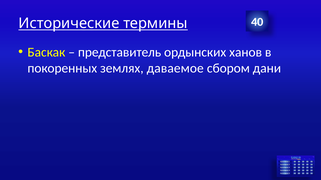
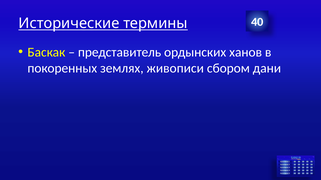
даваемое: даваемое -> живописи (175, 68)
